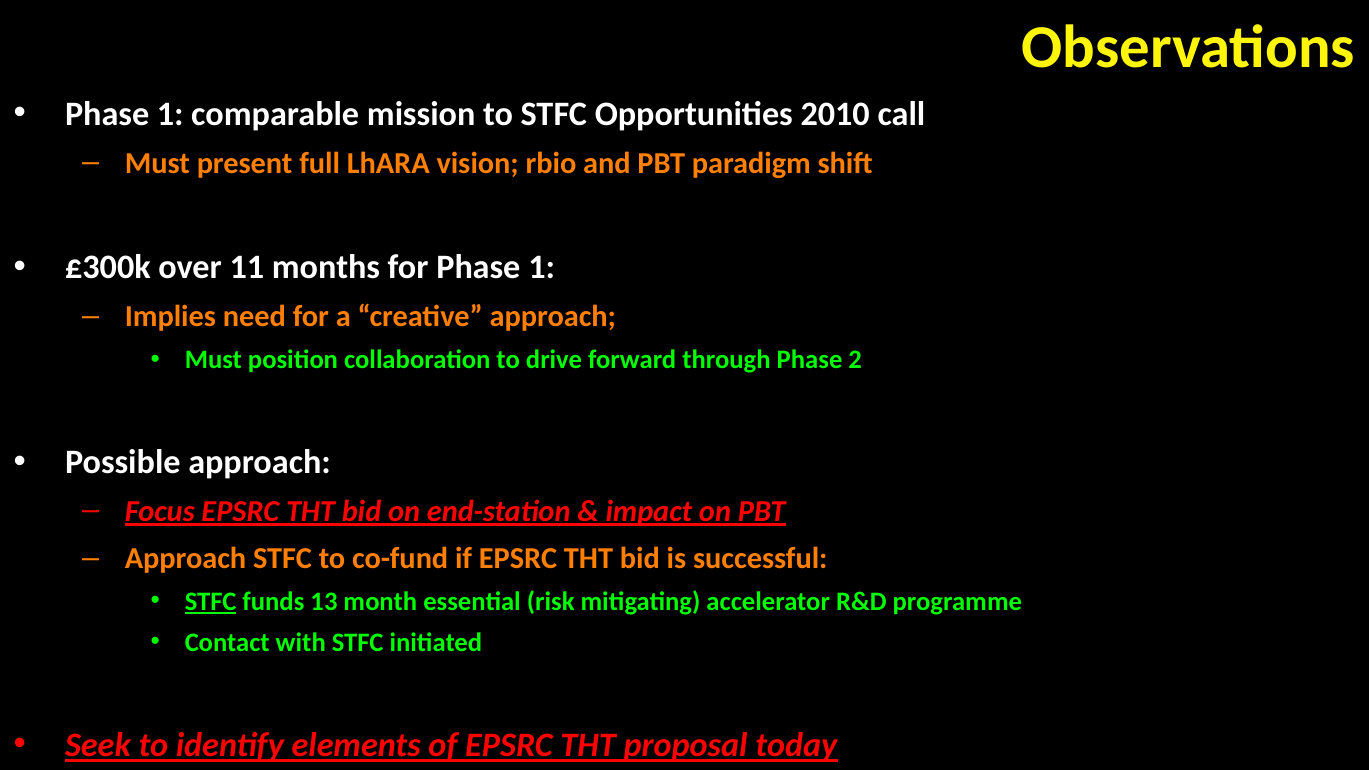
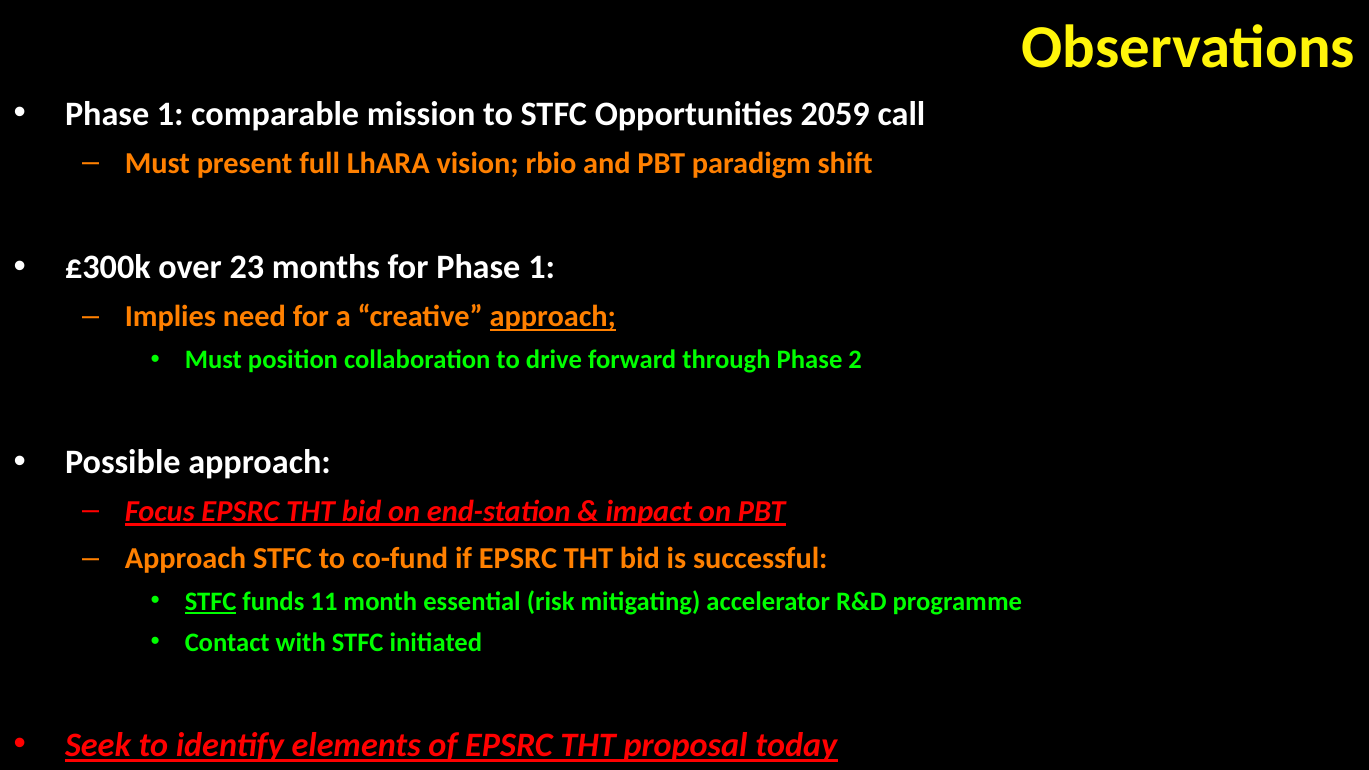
2010: 2010 -> 2059 (835, 114)
11: 11 -> 23 (247, 268)
approach underline: none -> present (553, 317)
13: 13 -> 11 (324, 602)
